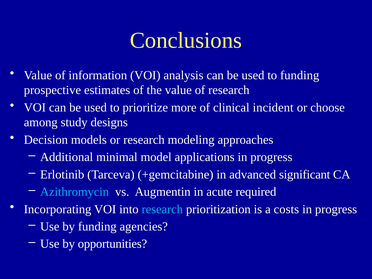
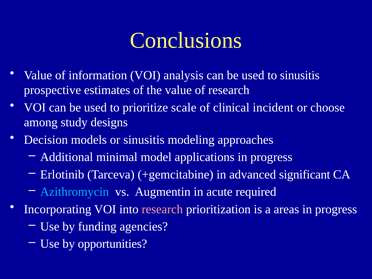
to funding: funding -> sinusitis (300, 75)
more: more -> scale (184, 108)
or research: research -> sinusitis (144, 140)
research colour: light blue -> pink (162, 209)
costs: costs -> areas (286, 209)
